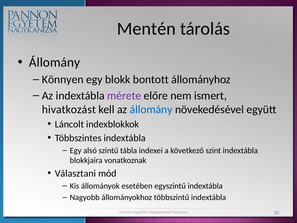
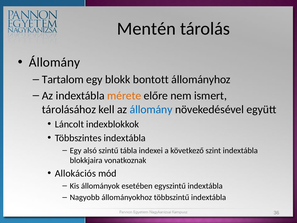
Könnyen: Könnyen -> Tartalom (63, 79)
mérete colour: purple -> orange (124, 95)
hivatkozást: hivatkozást -> tárolásához (69, 109)
Választani: Választani -> Allokációs (75, 173)
